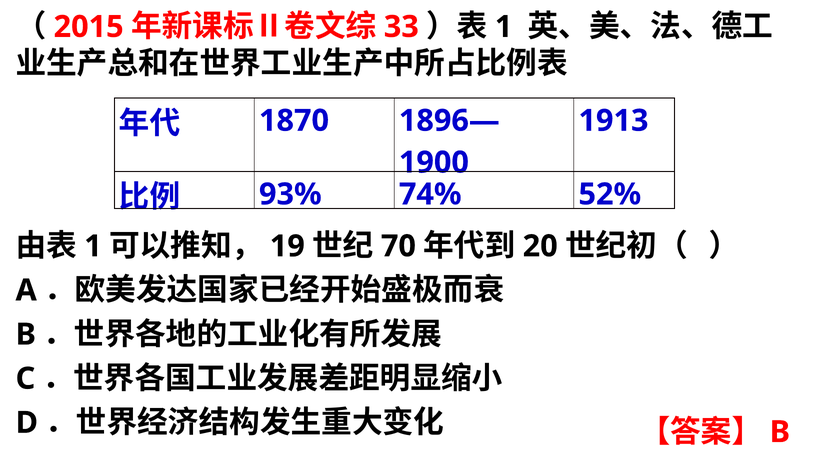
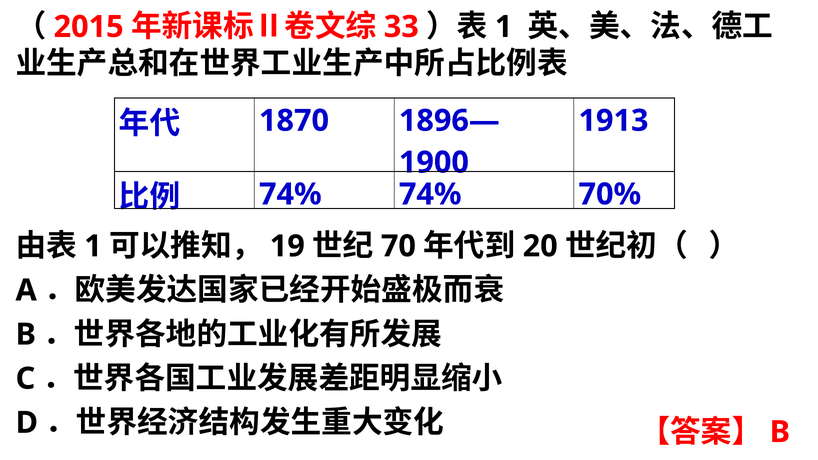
93%: 93% -> 74% (290, 194)
52%: 52% -> 70% (610, 194)
